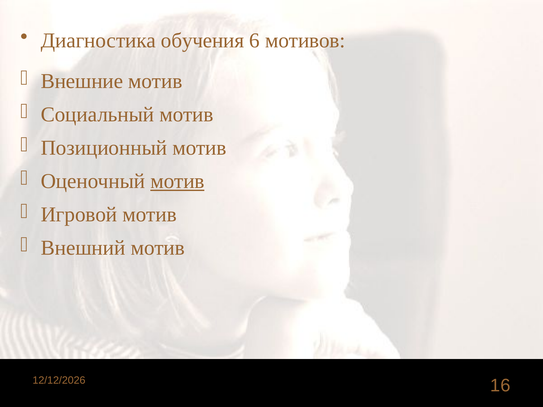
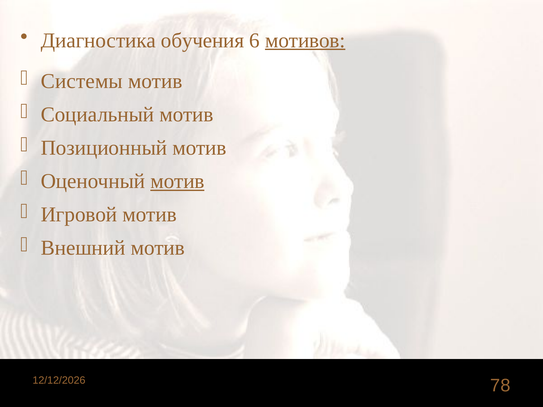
мотивов underline: none -> present (305, 40)
Внешние: Внешние -> Системы (82, 81)
16: 16 -> 78 (500, 386)
